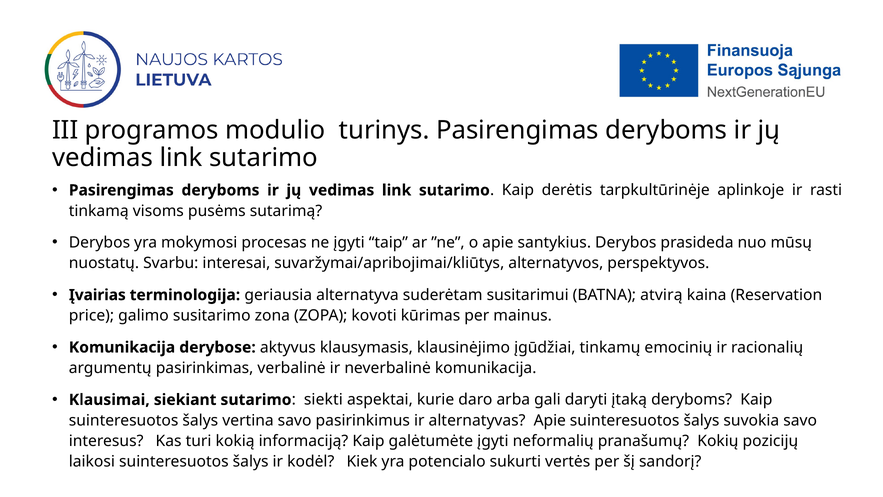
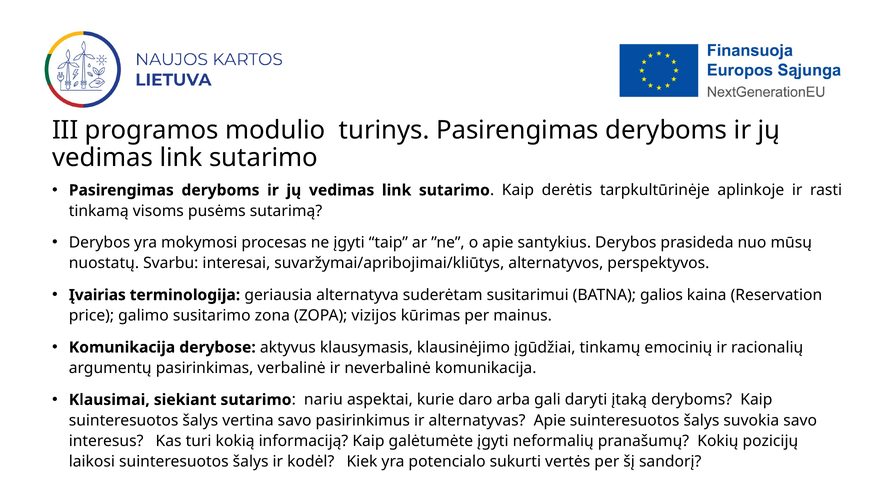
atvirą: atvirą -> galios (662, 295)
kovoti: kovoti -> vizijos (374, 315)
siekti: siekti -> nariu (323, 400)
